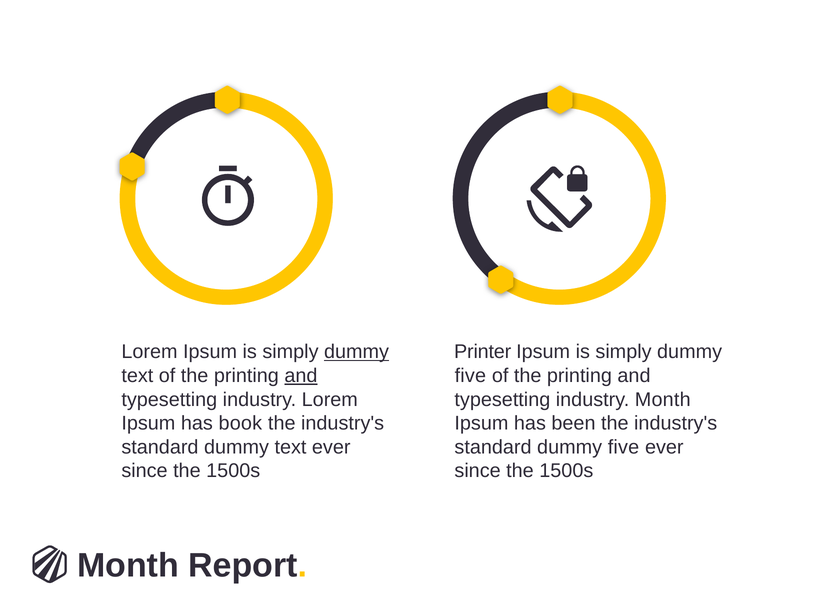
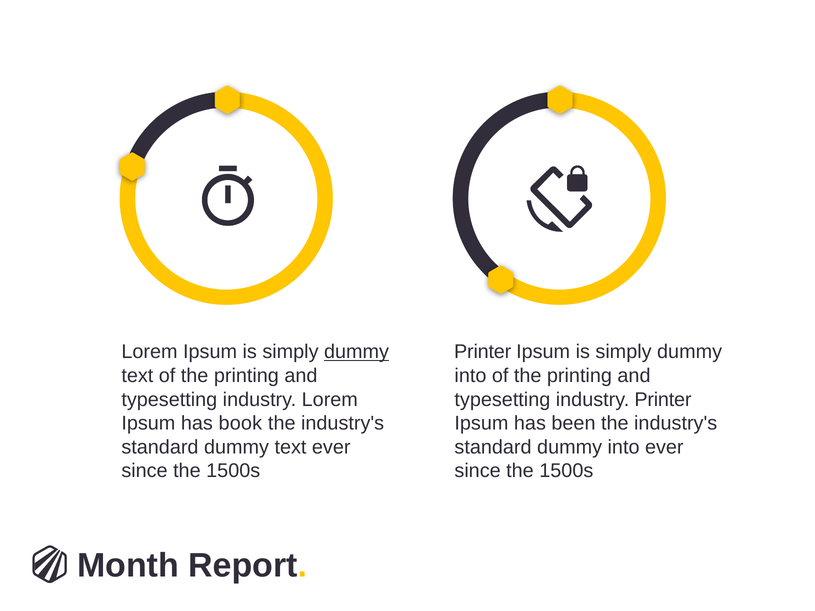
and underline: present -> none (301, 376)
five: five -> into (470, 376)
industry Month: Month -> Printer (663, 400)
standard dummy five: five -> into (624, 447)
